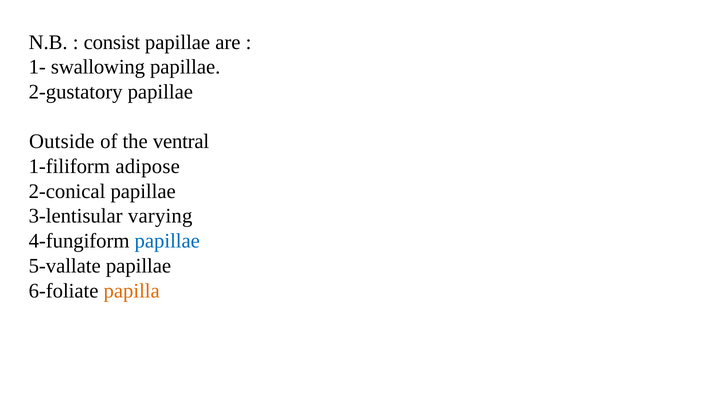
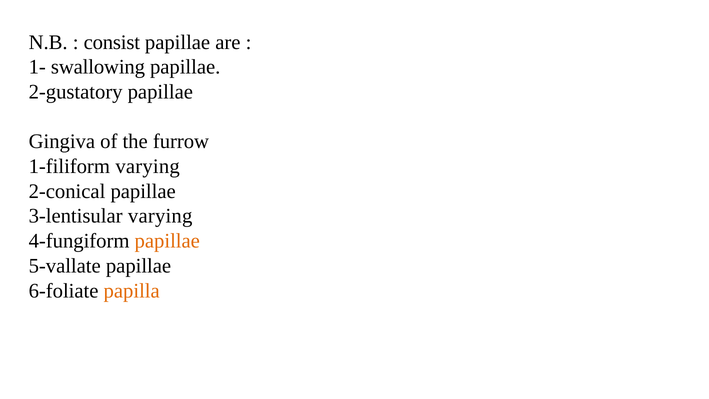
Outside: Outside -> Gingiva (62, 142)
ventral: ventral -> furrow (181, 142)
1-filiform adipose: adipose -> varying (148, 166)
papillae colour: blue -> orange (167, 241)
